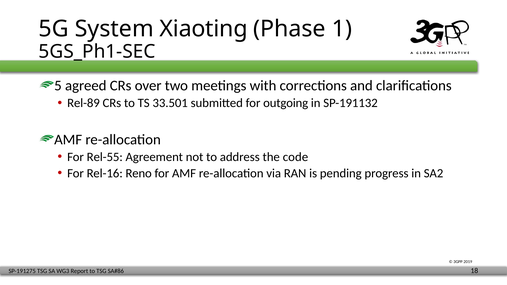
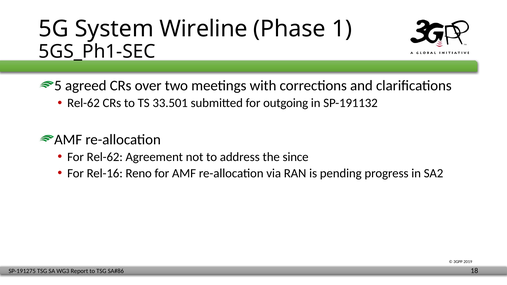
Xiaoting: Xiaoting -> Wireline (204, 29)
Rel-89: Rel-89 -> Rel-62 (83, 103)
For Rel-55: Rel-55 -> Rel-62 (105, 157)
code: code -> since (296, 157)
